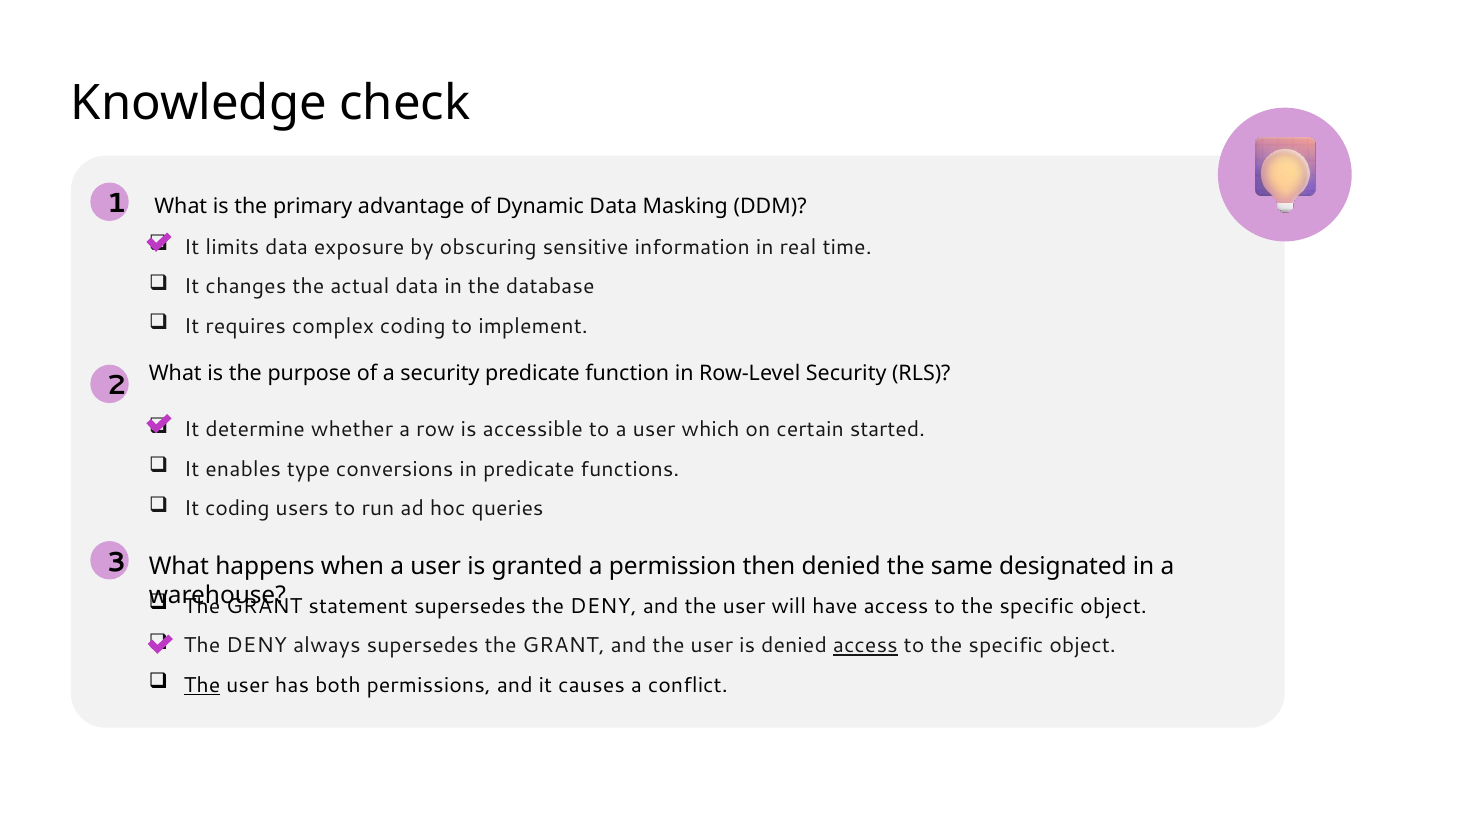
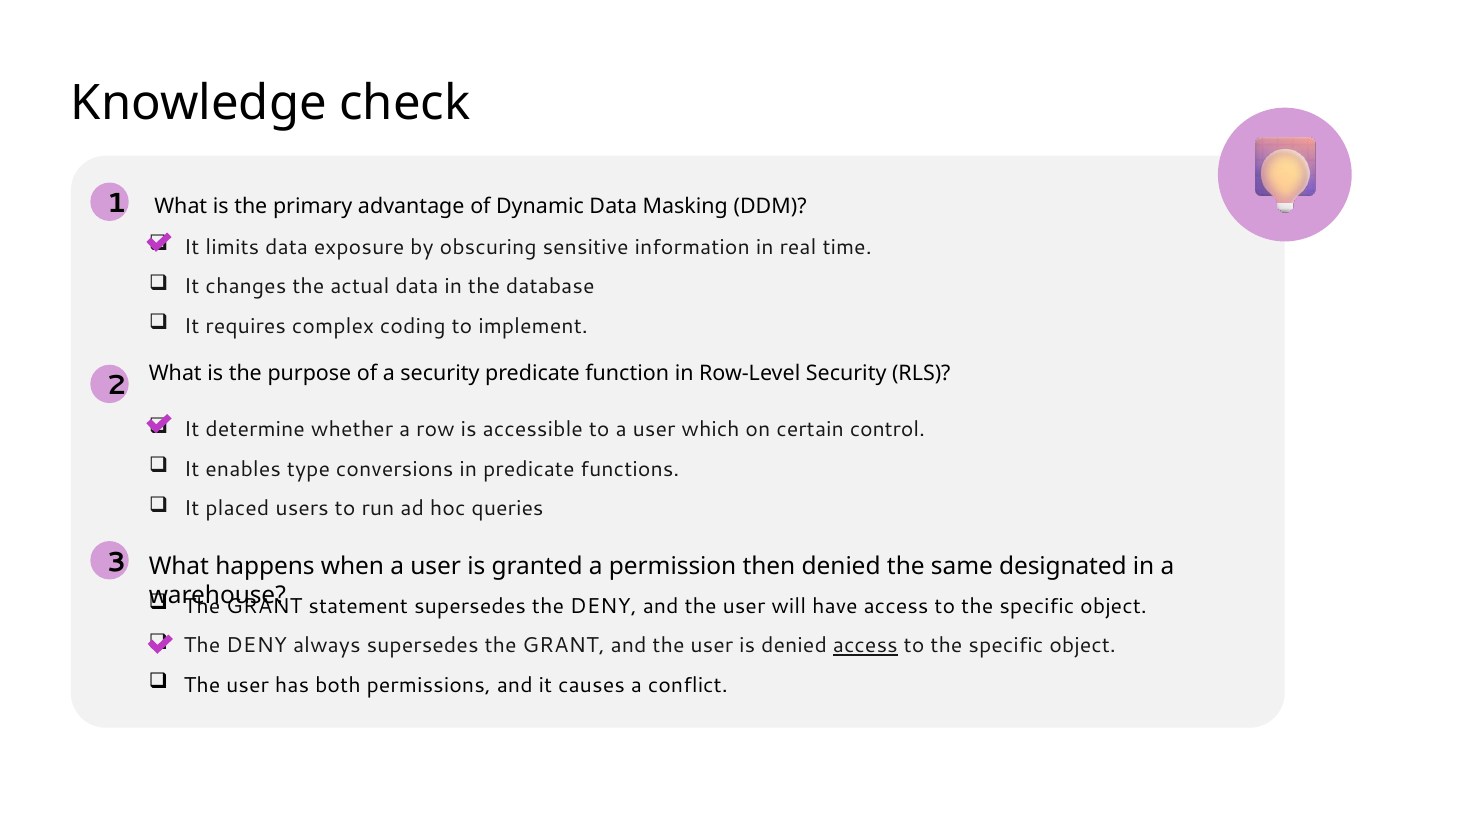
started: started -> control (887, 430)
It coding: coding -> placed (237, 509)
The underline: present -> none (202, 686)
